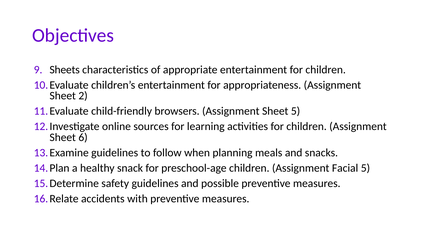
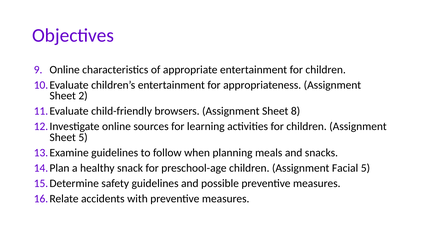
Sheets: Sheets -> Online (65, 70)
Sheet 5: 5 -> 8 (296, 111)
Sheet 6: 6 -> 5 (83, 138)
